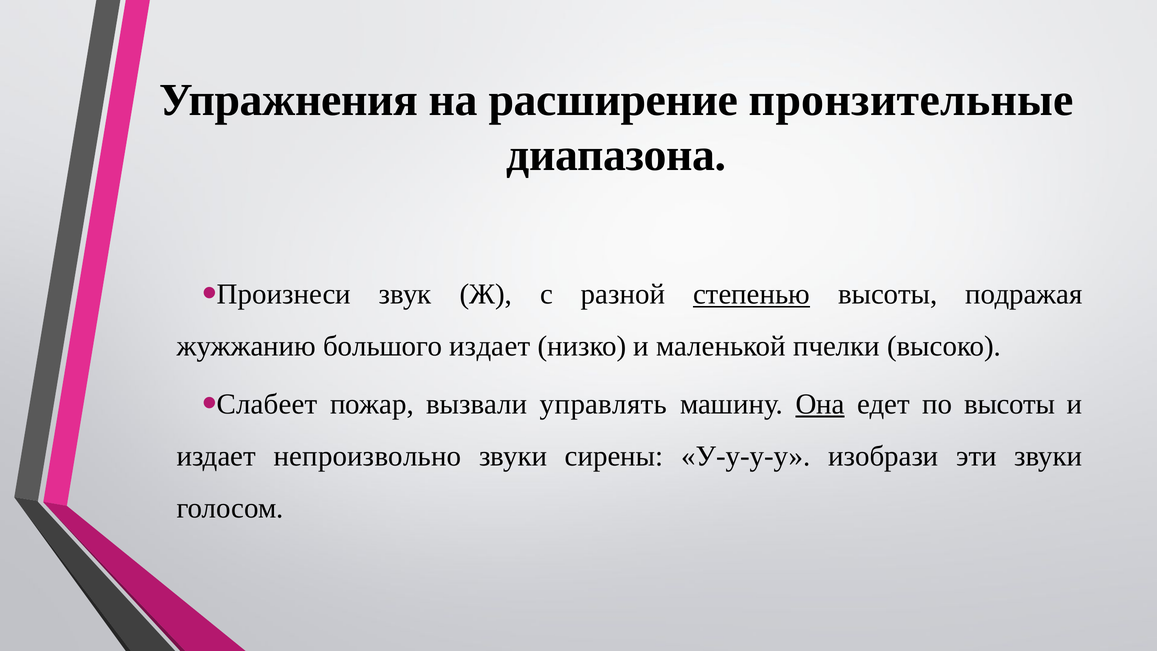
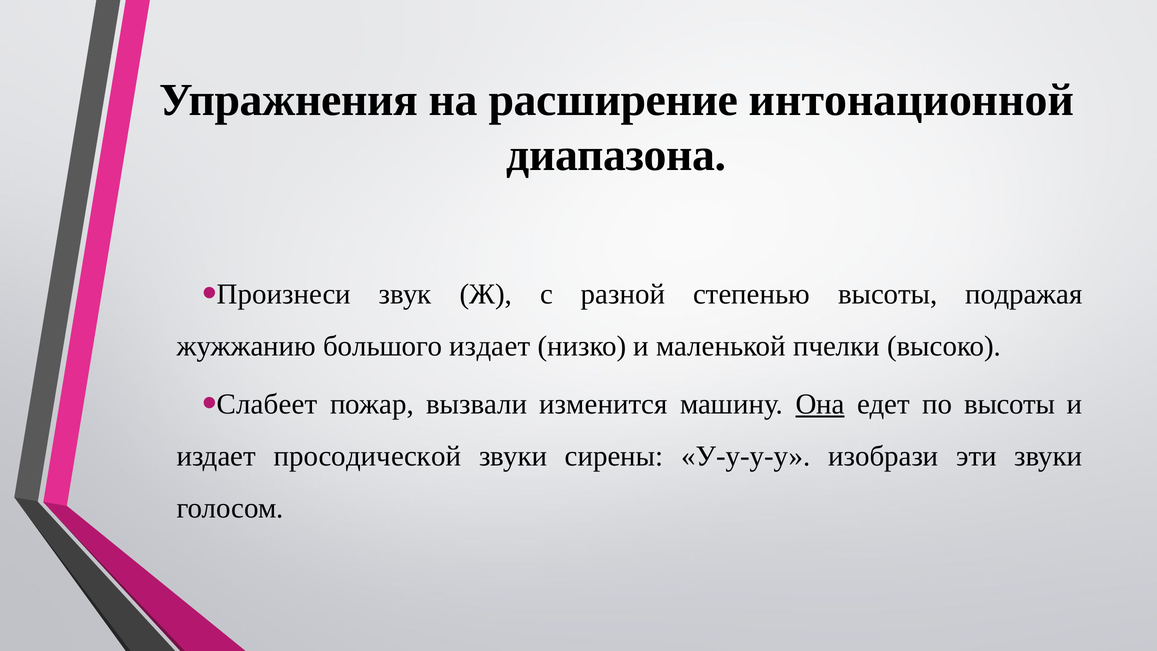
пронзительные: пронзительные -> интонационной (911, 100)
степенью underline: present -> none (751, 294)
управлять: управлять -> изменится (603, 404)
непроизвольно: непроизвольно -> просодической (367, 456)
